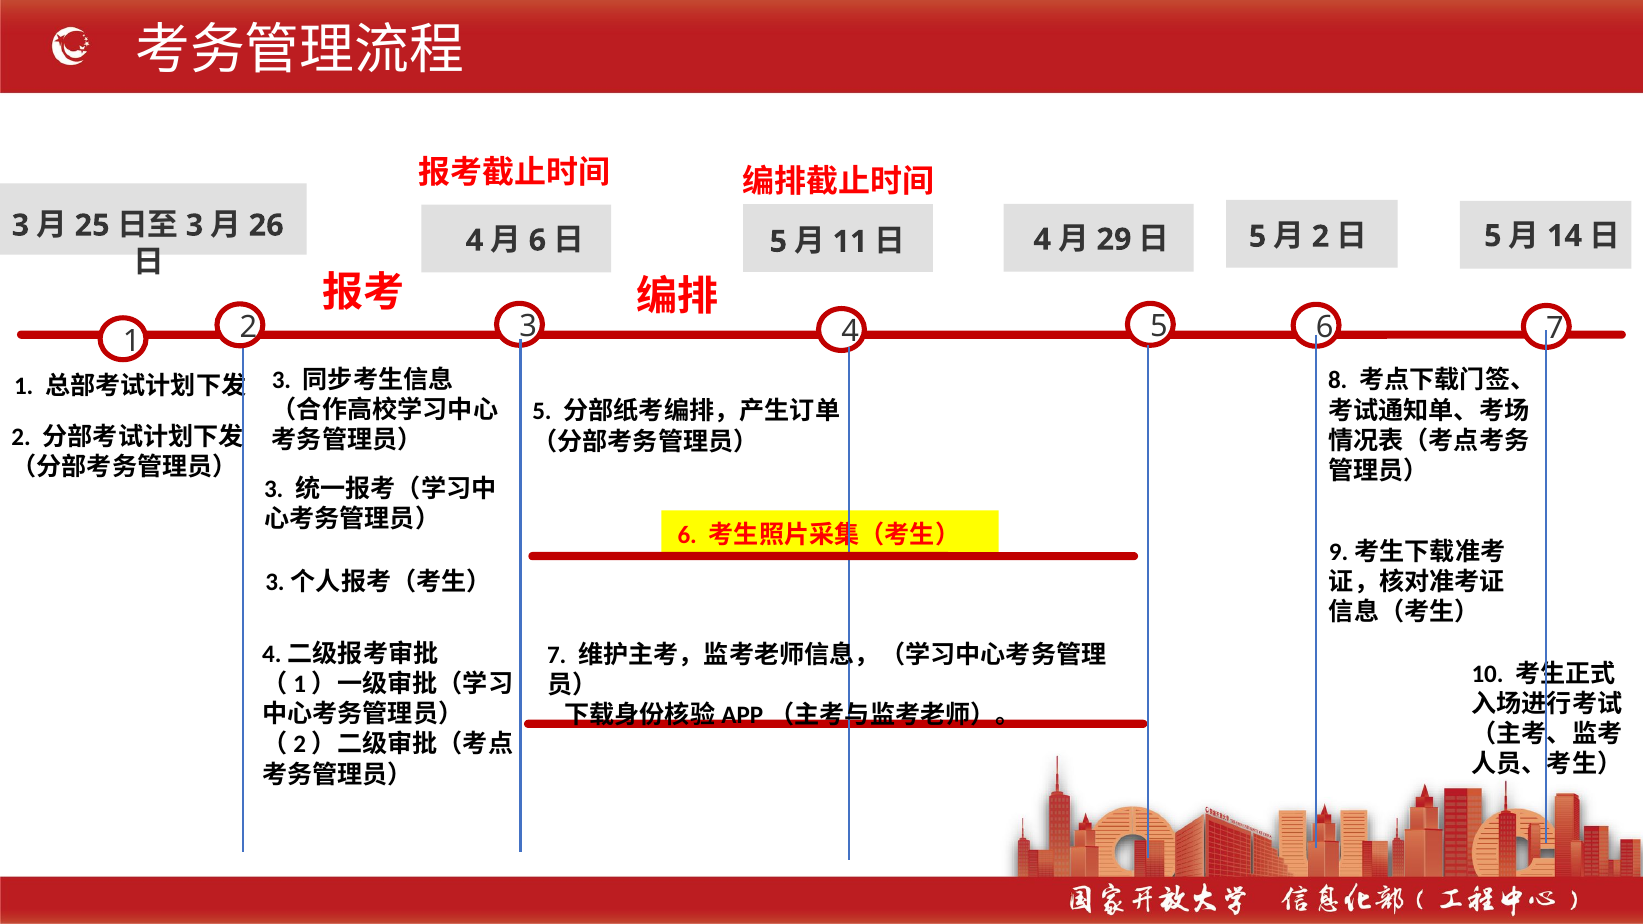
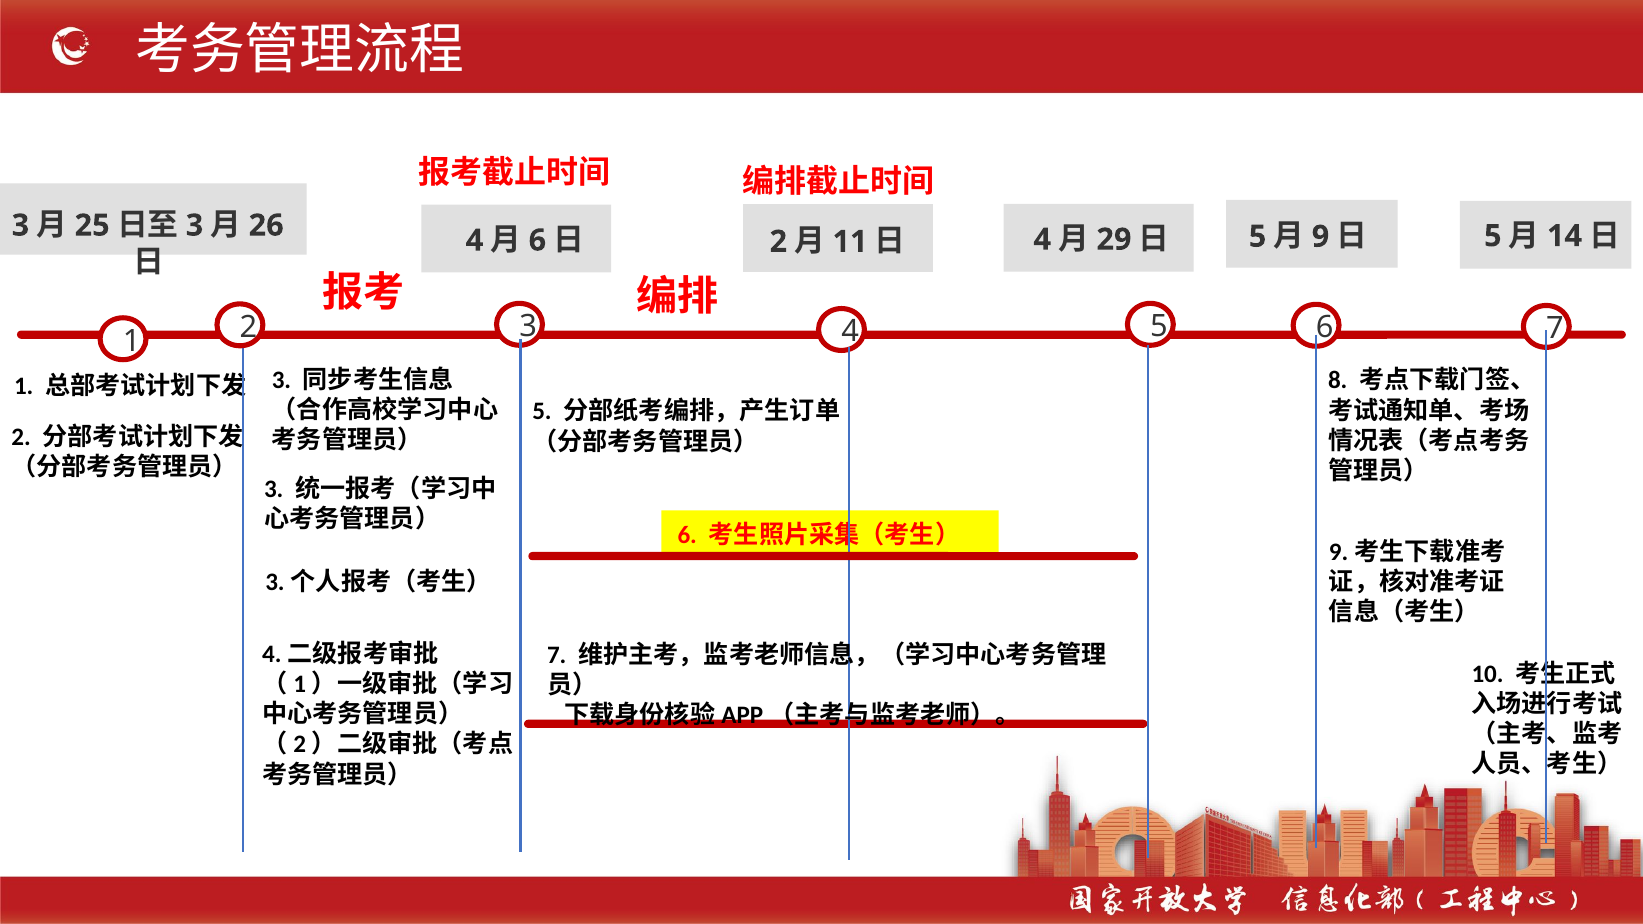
2: 2 -> 9 (1320, 237)
5: 5 -> 2 (778, 242)
